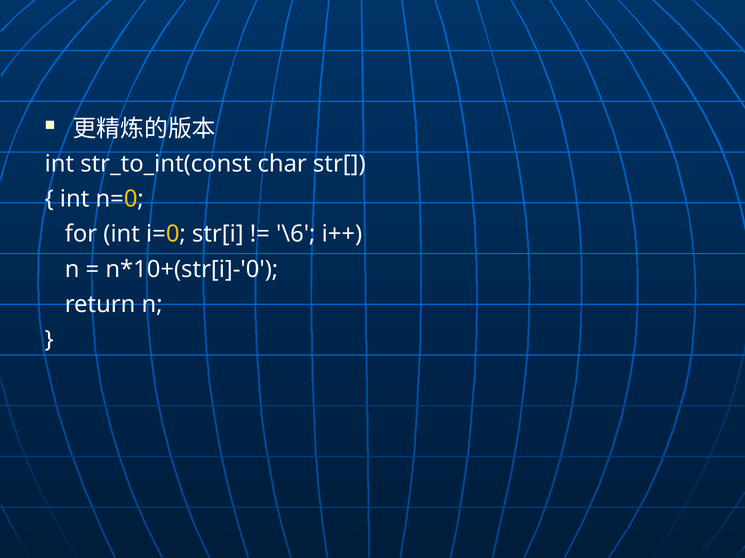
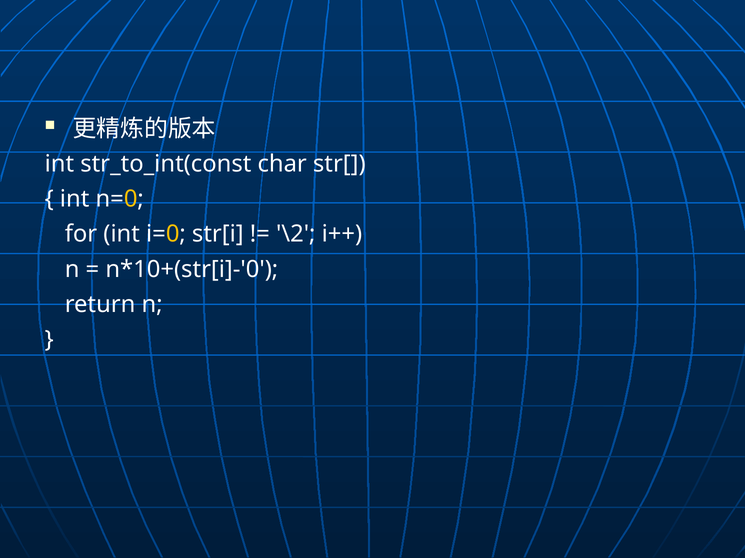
\6: \6 -> \2 (296, 234)
